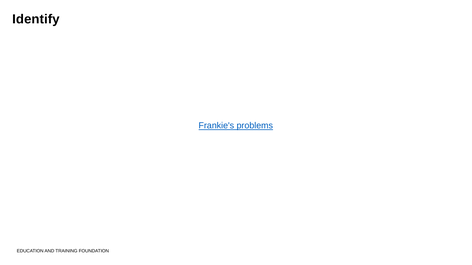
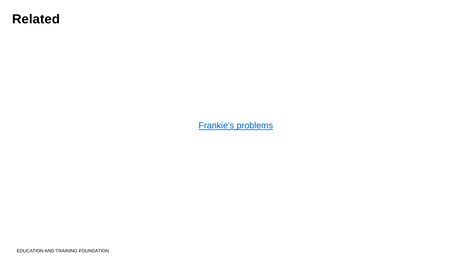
Identify: Identify -> Related (36, 19)
